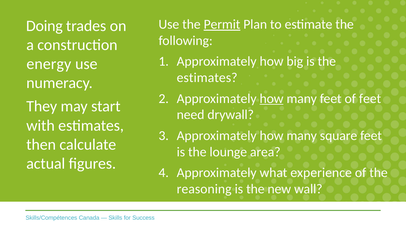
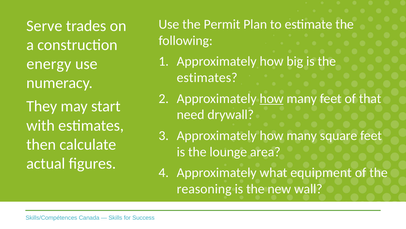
Permit underline: present -> none (222, 24)
Doing: Doing -> Serve (44, 26)
of feet: feet -> that (370, 98)
experience: experience -> equipment (321, 172)
